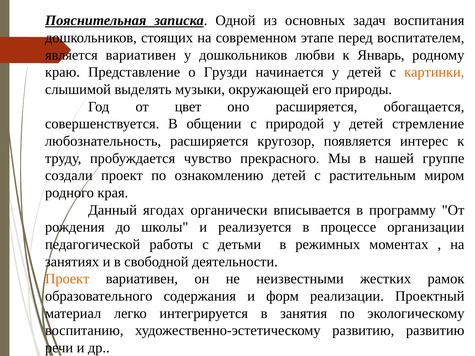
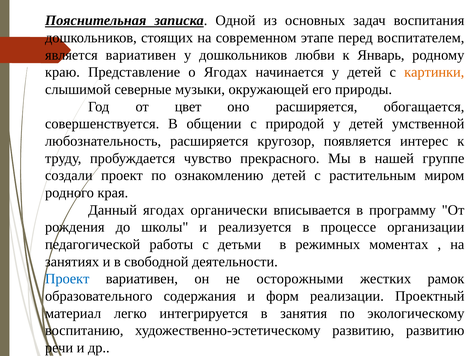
о Грузди: Грузди -> Ягодах (226, 72)
выделять: выделять -> северные (143, 89)
стремление: стремление -> умственной (428, 124)
Проект colour: orange -> blue (67, 279)
неизвестными: неизвестными -> осторожными (300, 279)
